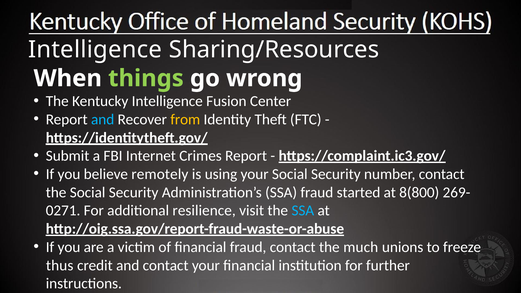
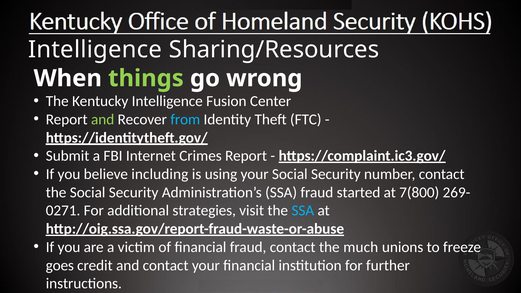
and colour: light blue -> light green (103, 119)
from colour: yellow -> light blue (185, 119)
remotely: remotely -> including (160, 174)
8(800: 8(800 -> 7(800 (419, 192)
resilience: resilience -> strategies (204, 211)
thus: thus -> goes (60, 265)
